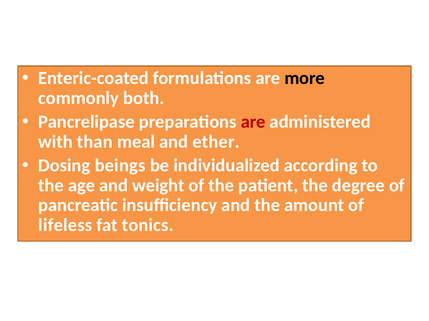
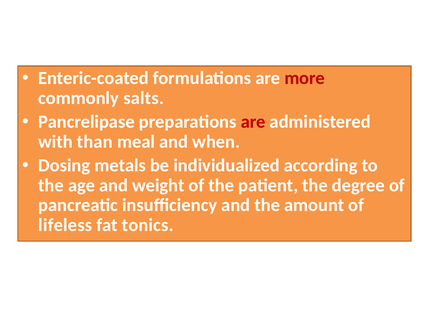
more colour: black -> red (305, 78)
both: both -> salts (144, 98)
ether: ether -> when (216, 142)
beings: beings -> metals (120, 166)
